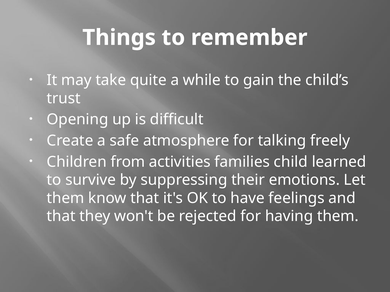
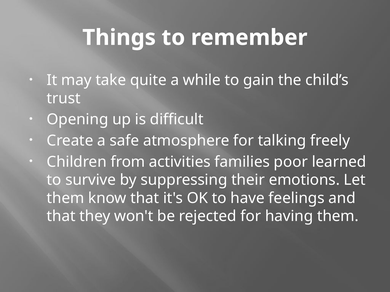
child: child -> poor (291, 162)
